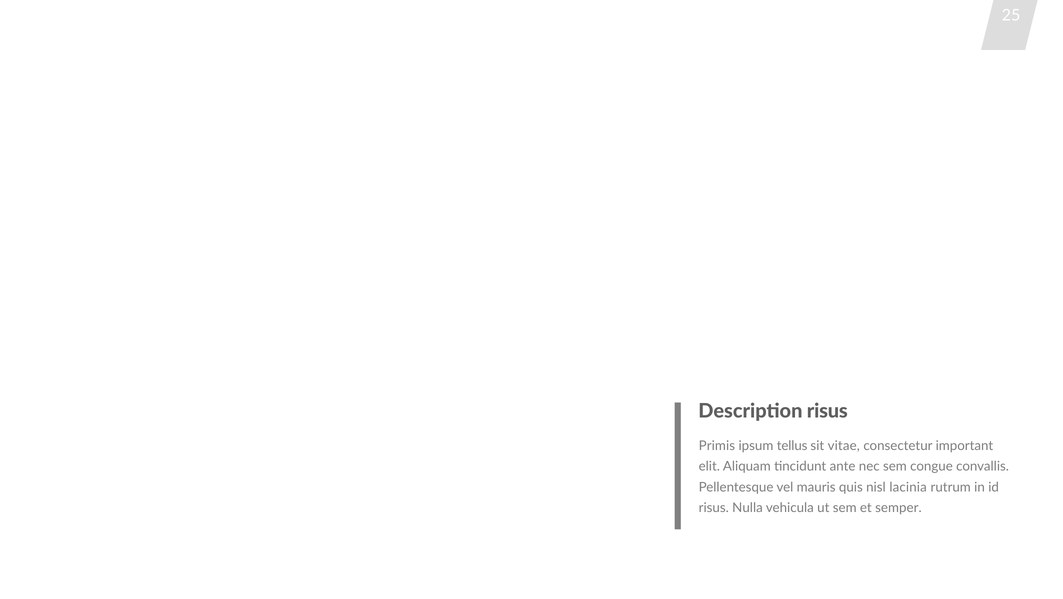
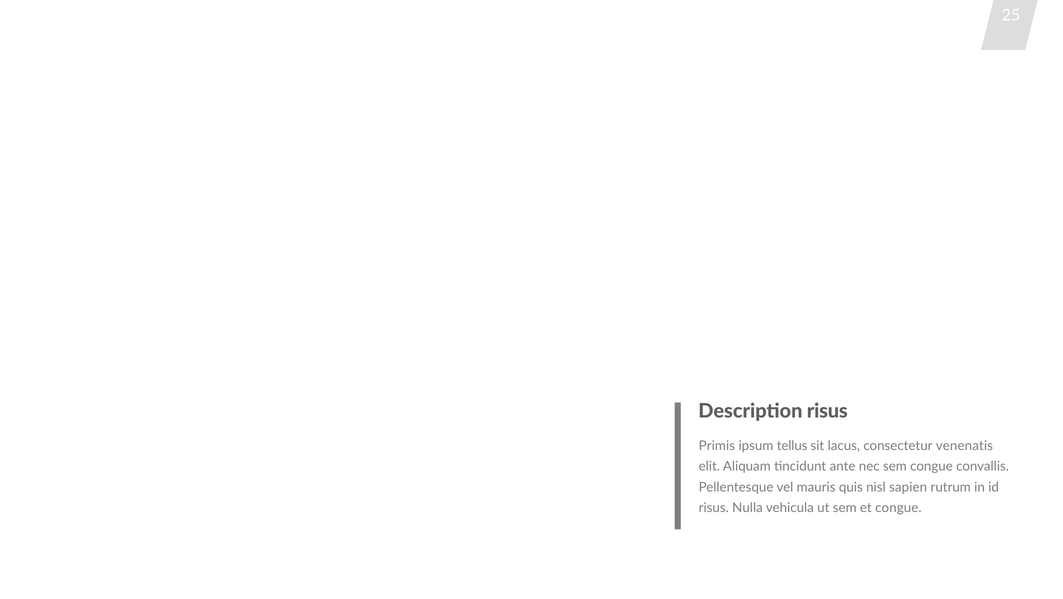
vitae: vitae -> lacus (844, 446)
important: important -> venenatis (964, 446)
lacinia: lacinia -> sapien (908, 488)
et semper: semper -> congue (898, 508)
